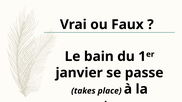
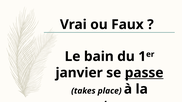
passe underline: none -> present (144, 73)
